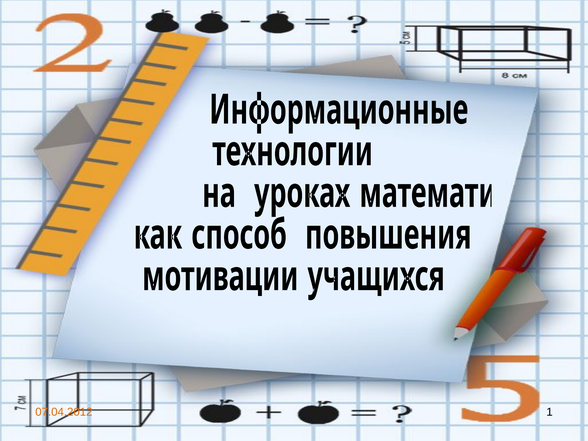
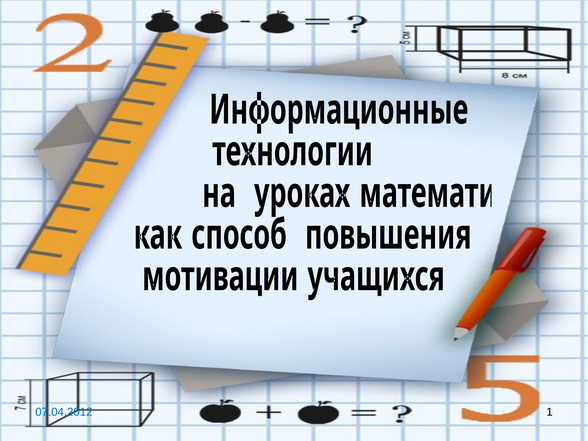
07.04.2012 colour: orange -> blue (64, 412)
